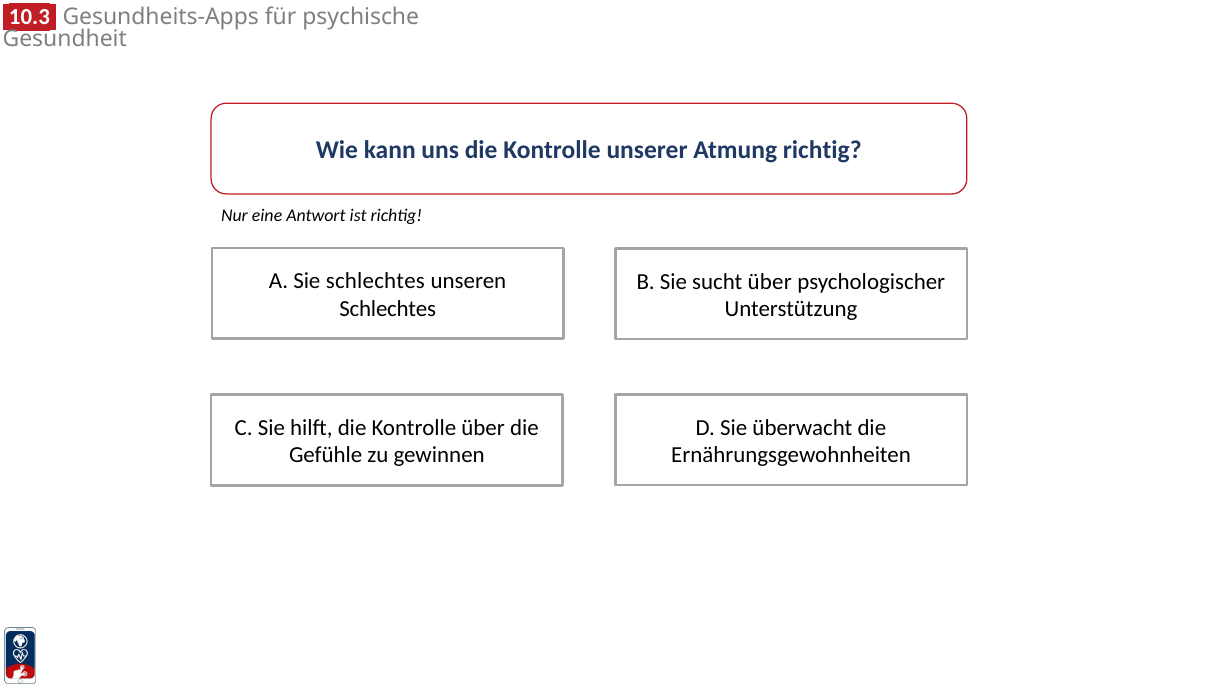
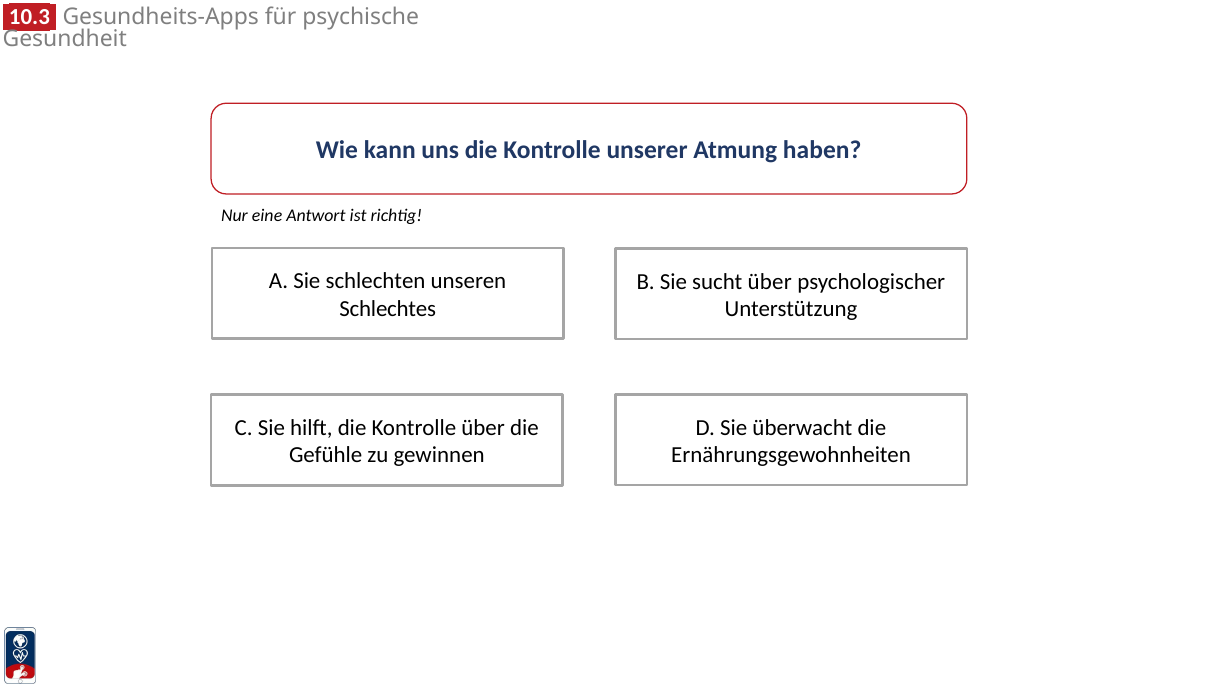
Atmung richtig: richtig -> haben (822, 150)
Sie schlechtes: schlechtes -> schlechten (376, 281)
